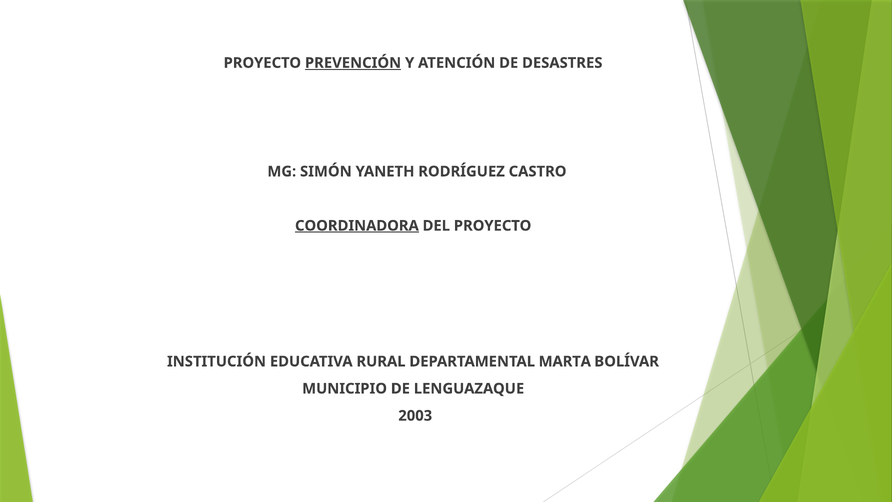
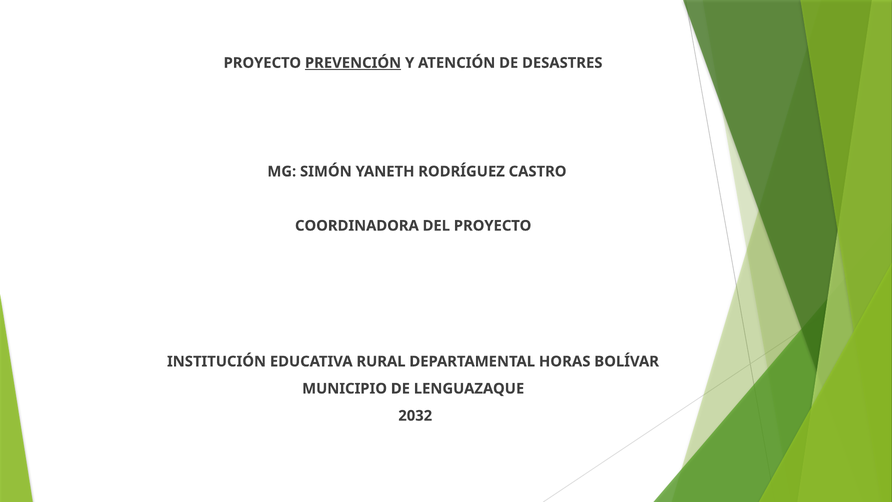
COORDINADORA underline: present -> none (357, 226)
MARTA: MARTA -> HORAS (565, 361)
2003: 2003 -> 2032 (415, 416)
